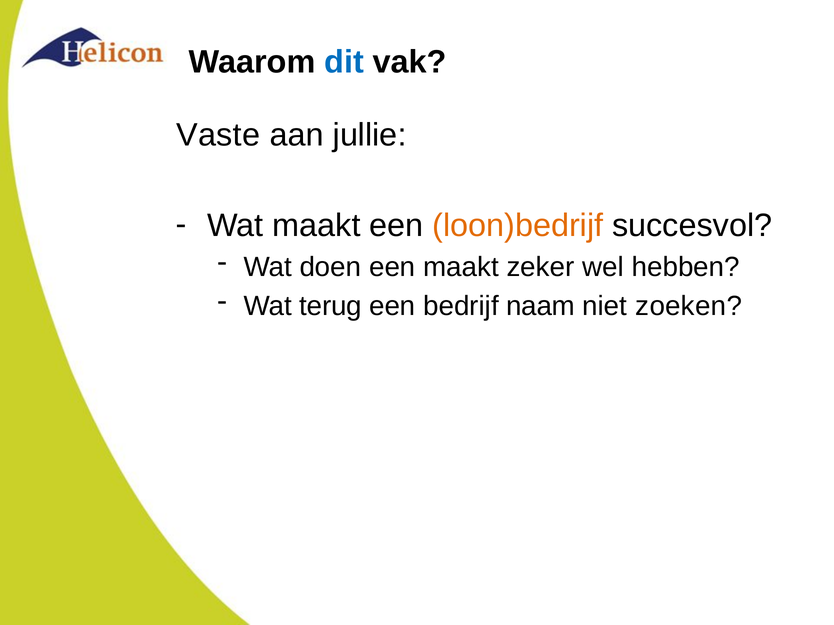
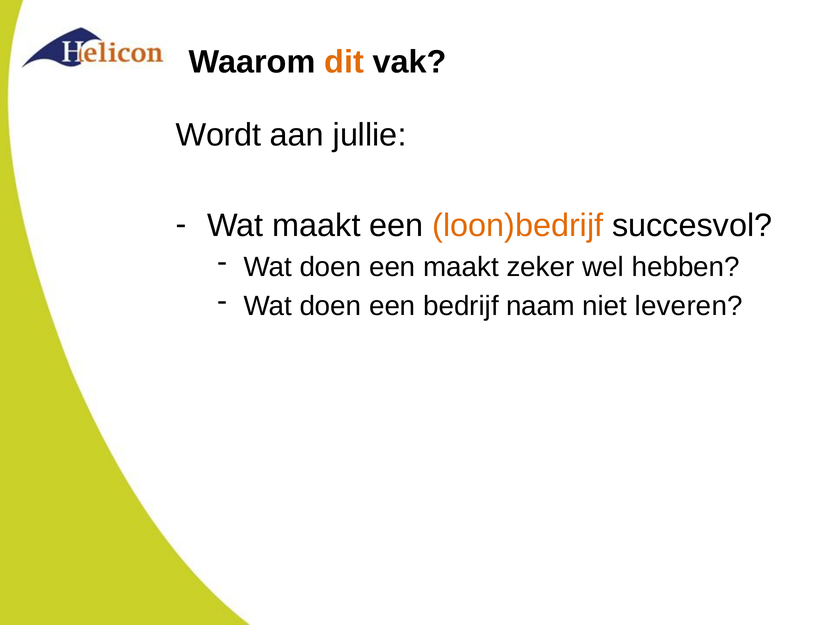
dit colour: blue -> orange (344, 62)
Vaste: Vaste -> Wordt (218, 135)
terug: terug -> doen (330, 306)
zoeken: zoeken -> leveren (689, 306)
